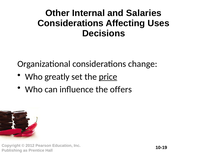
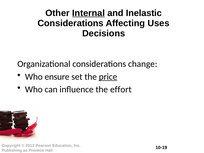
Internal underline: none -> present (88, 13)
Salaries: Salaries -> Inelastic (144, 13)
greatly: greatly -> ensure (57, 77)
offers: offers -> effort (121, 89)
